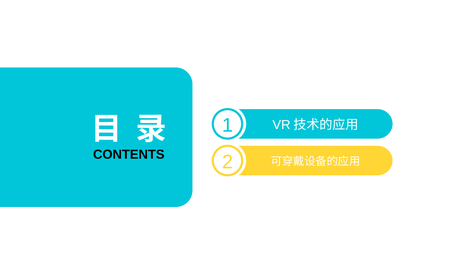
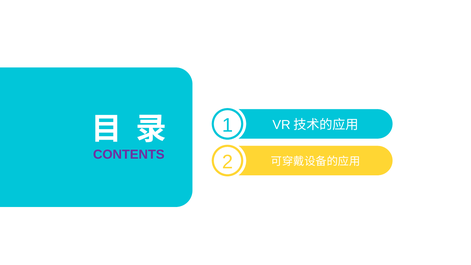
CONTENTS colour: black -> purple (129, 154)
